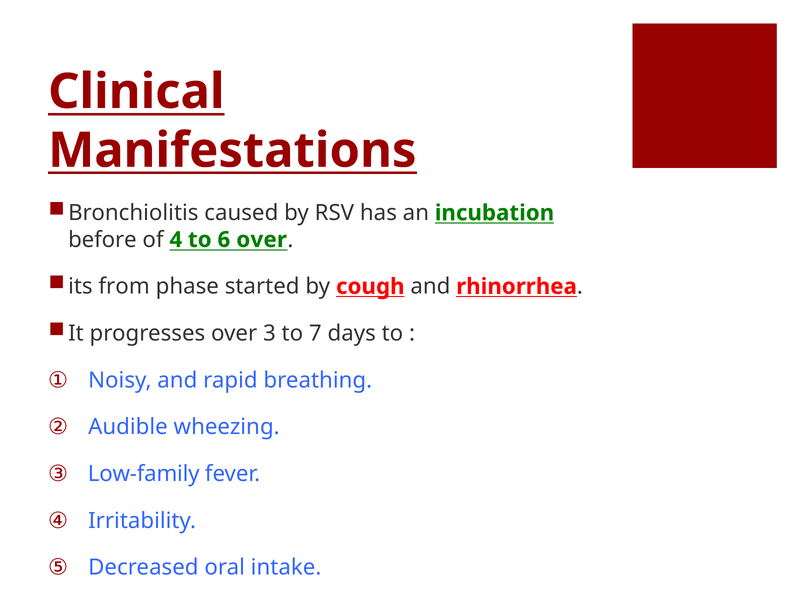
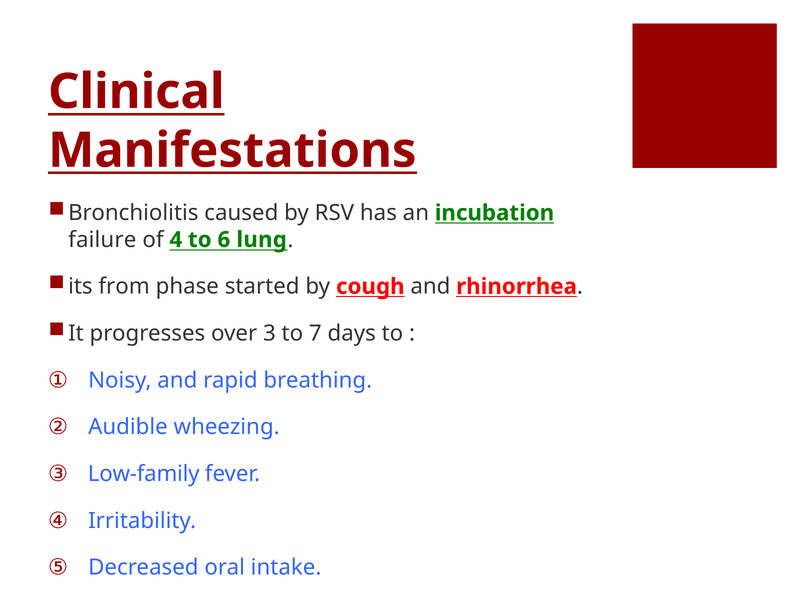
before: before -> failure (102, 239)
6 over: over -> lung (262, 239)
